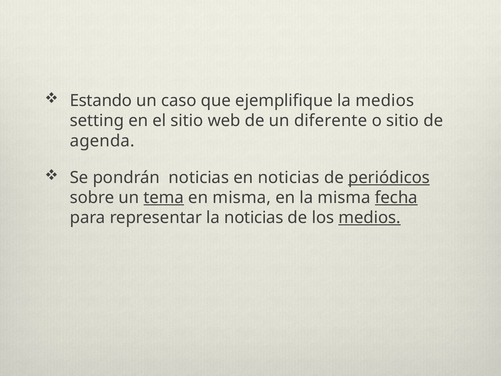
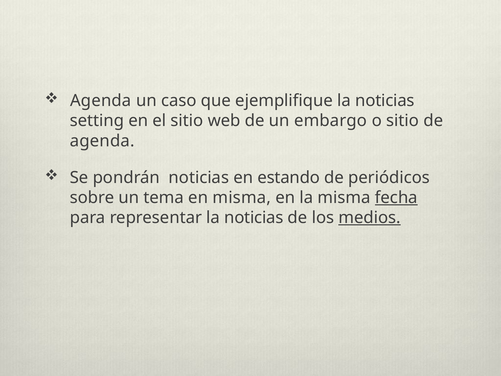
Estando: Estando -> Agenda (101, 101)
ejemplifique la medios: medios -> noticias (385, 101)
diferente: diferente -> embargo (331, 121)
en noticias: noticias -> estando (289, 177)
periódicos underline: present -> none (389, 177)
tema underline: present -> none (164, 198)
